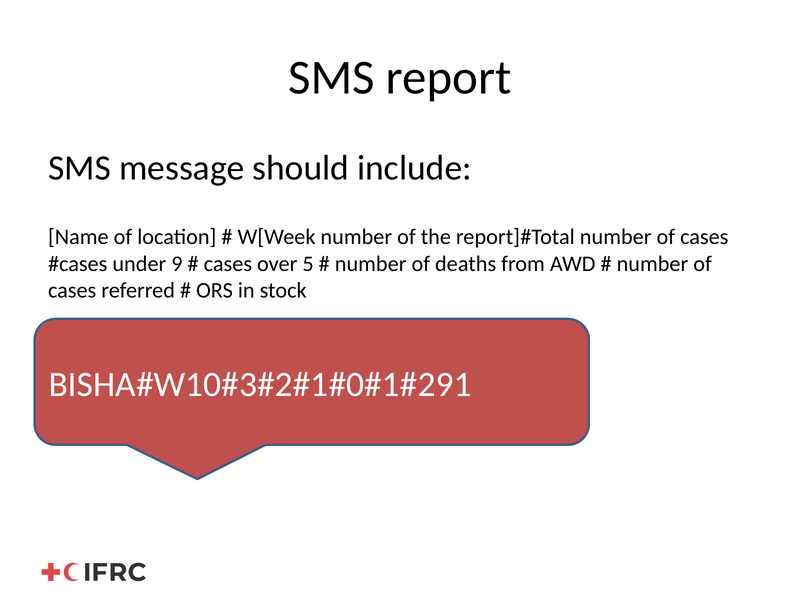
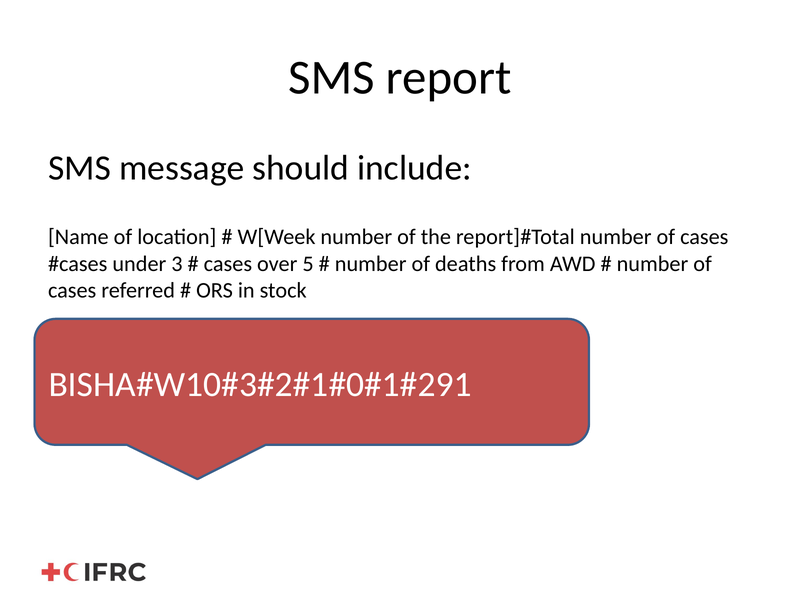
9: 9 -> 3 (177, 264)
